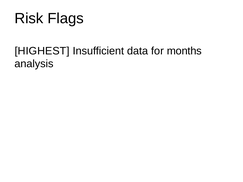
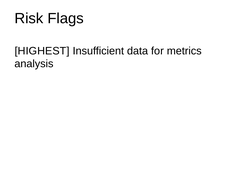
months: months -> metrics (184, 51)
